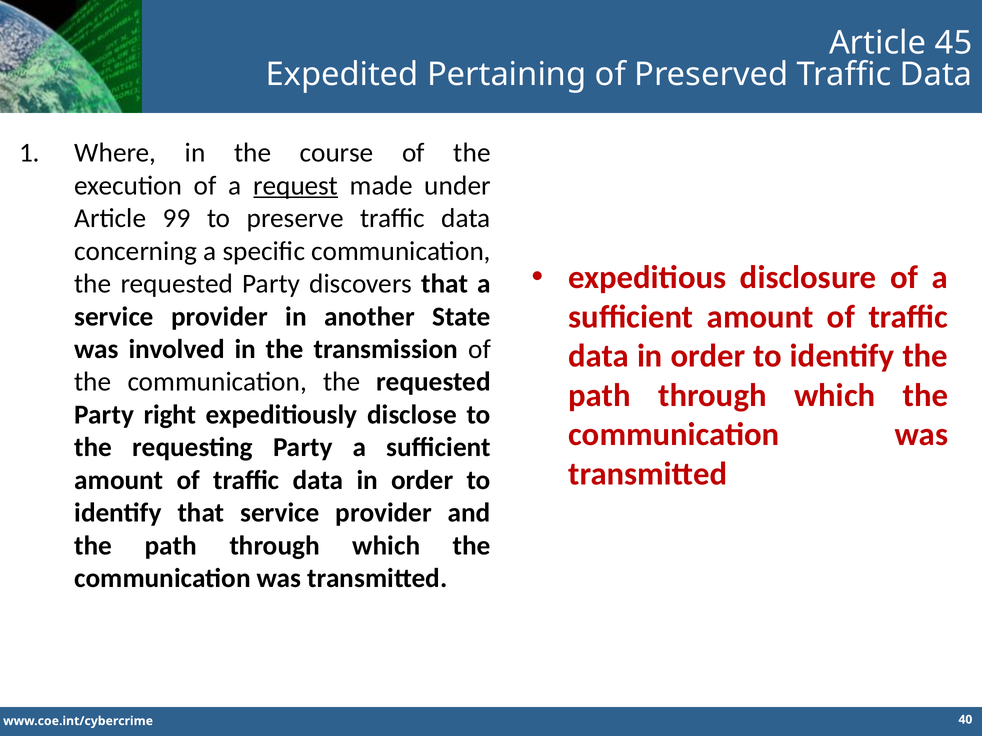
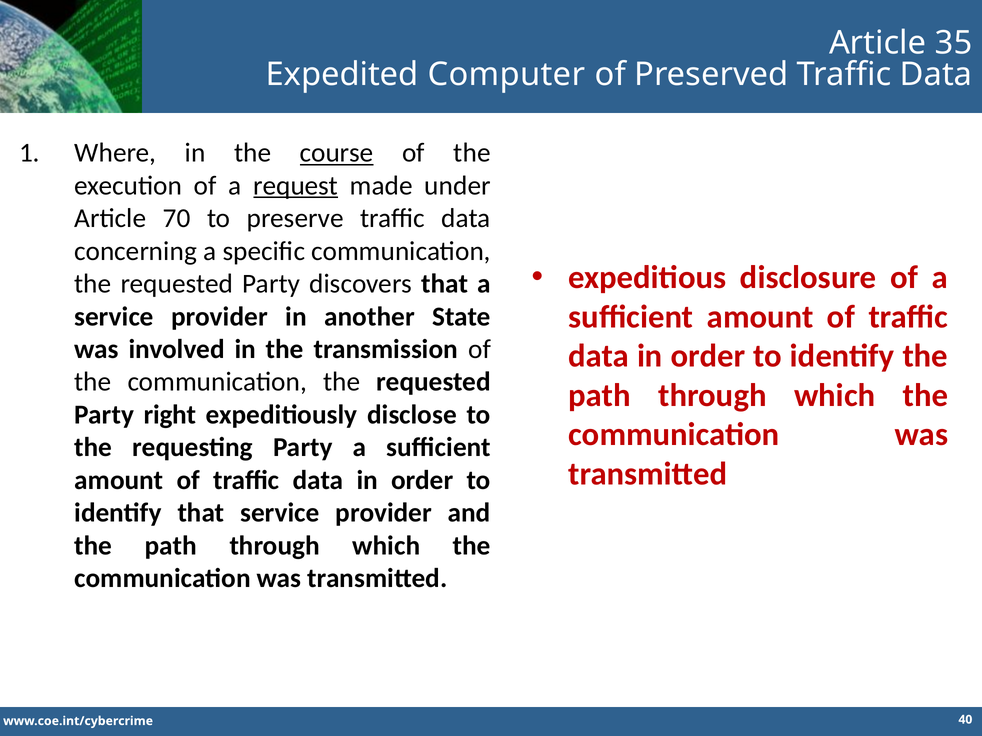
45: 45 -> 35 (954, 43)
Pertaining: Pertaining -> Computer (506, 74)
course underline: none -> present (337, 153)
99: 99 -> 70 (177, 218)
